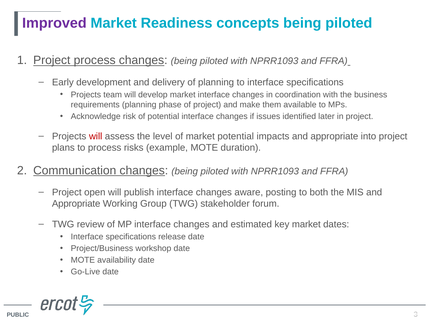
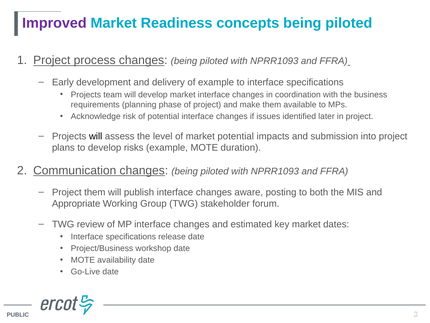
of planning: planning -> example (216, 82)
will colour: red -> black (96, 136)
impacts and appropriate: appropriate -> submission (334, 136)
to process: process -> develop (105, 148)
Project open: open -> them (95, 192)
